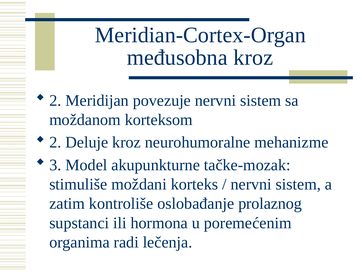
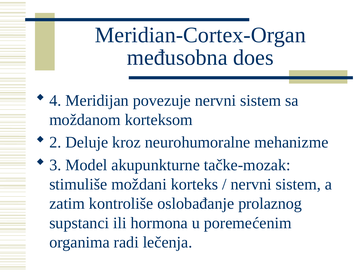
međusobna kroz: kroz -> does (253, 57)
2: 2 -> 4 (55, 100)
